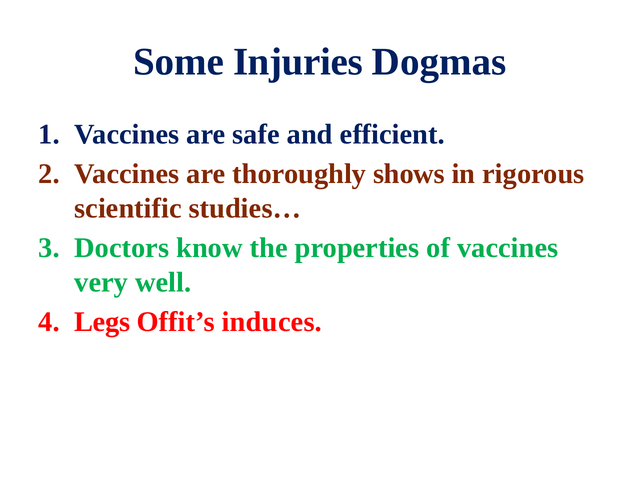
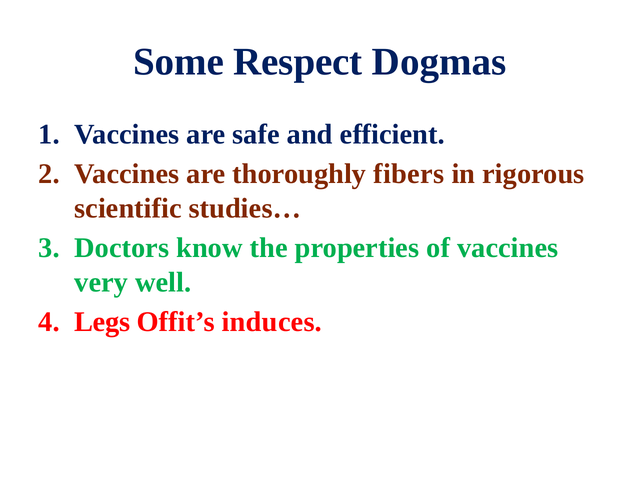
Injuries: Injuries -> Respect (298, 62)
shows: shows -> fibers (409, 174)
